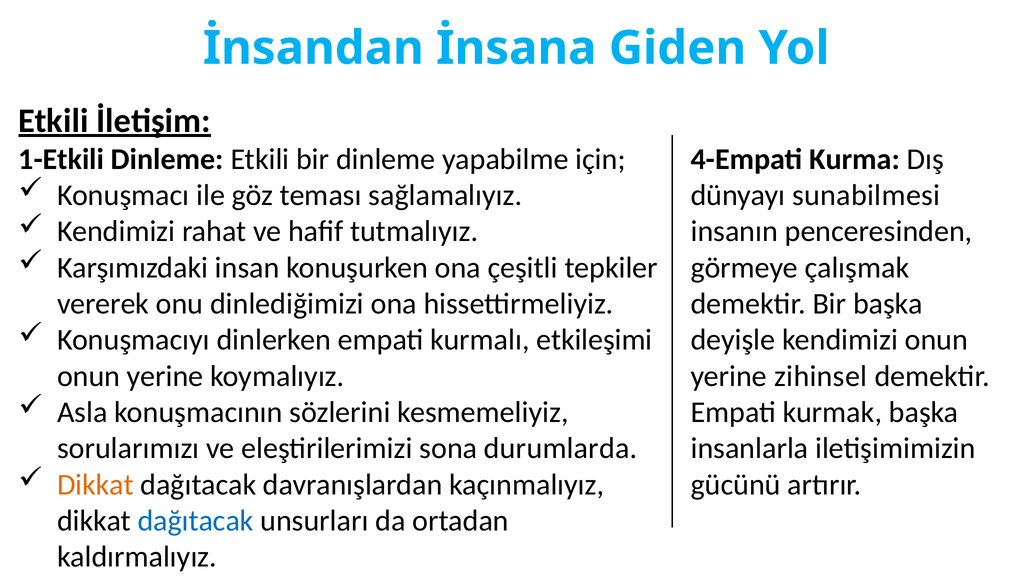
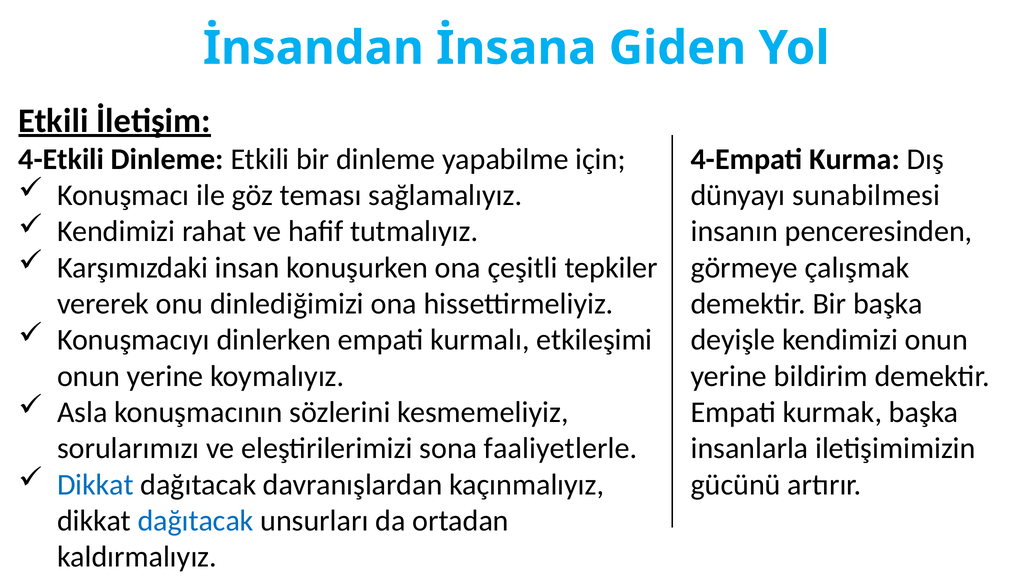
1-Etkili: 1-Etkili -> 4-Etkili (61, 159)
zihinsel: zihinsel -> bildirim (821, 376)
durumlarda: durumlarda -> faaliyetlerle (561, 449)
Dikkat colour: orange -> blue (95, 485)
